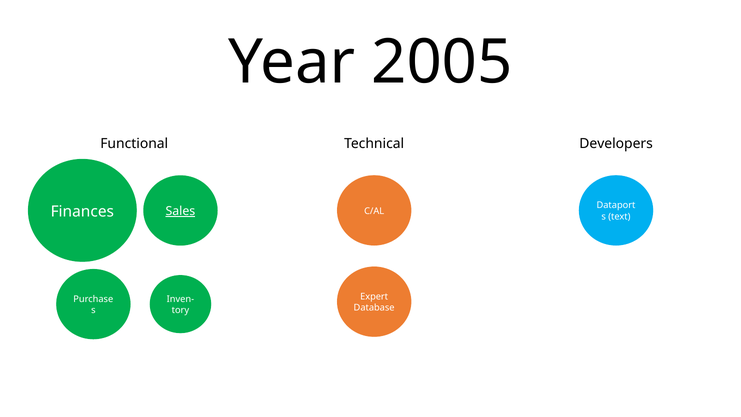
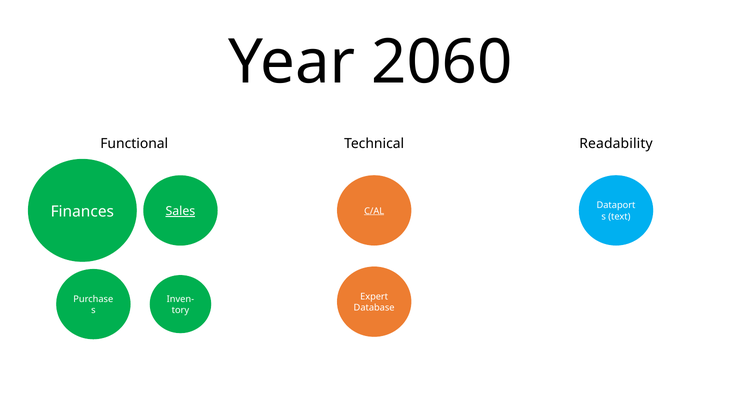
2005: 2005 -> 2060 (442, 62)
Developers: Developers -> Readability (616, 144)
C/AL underline: none -> present (374, 211)
